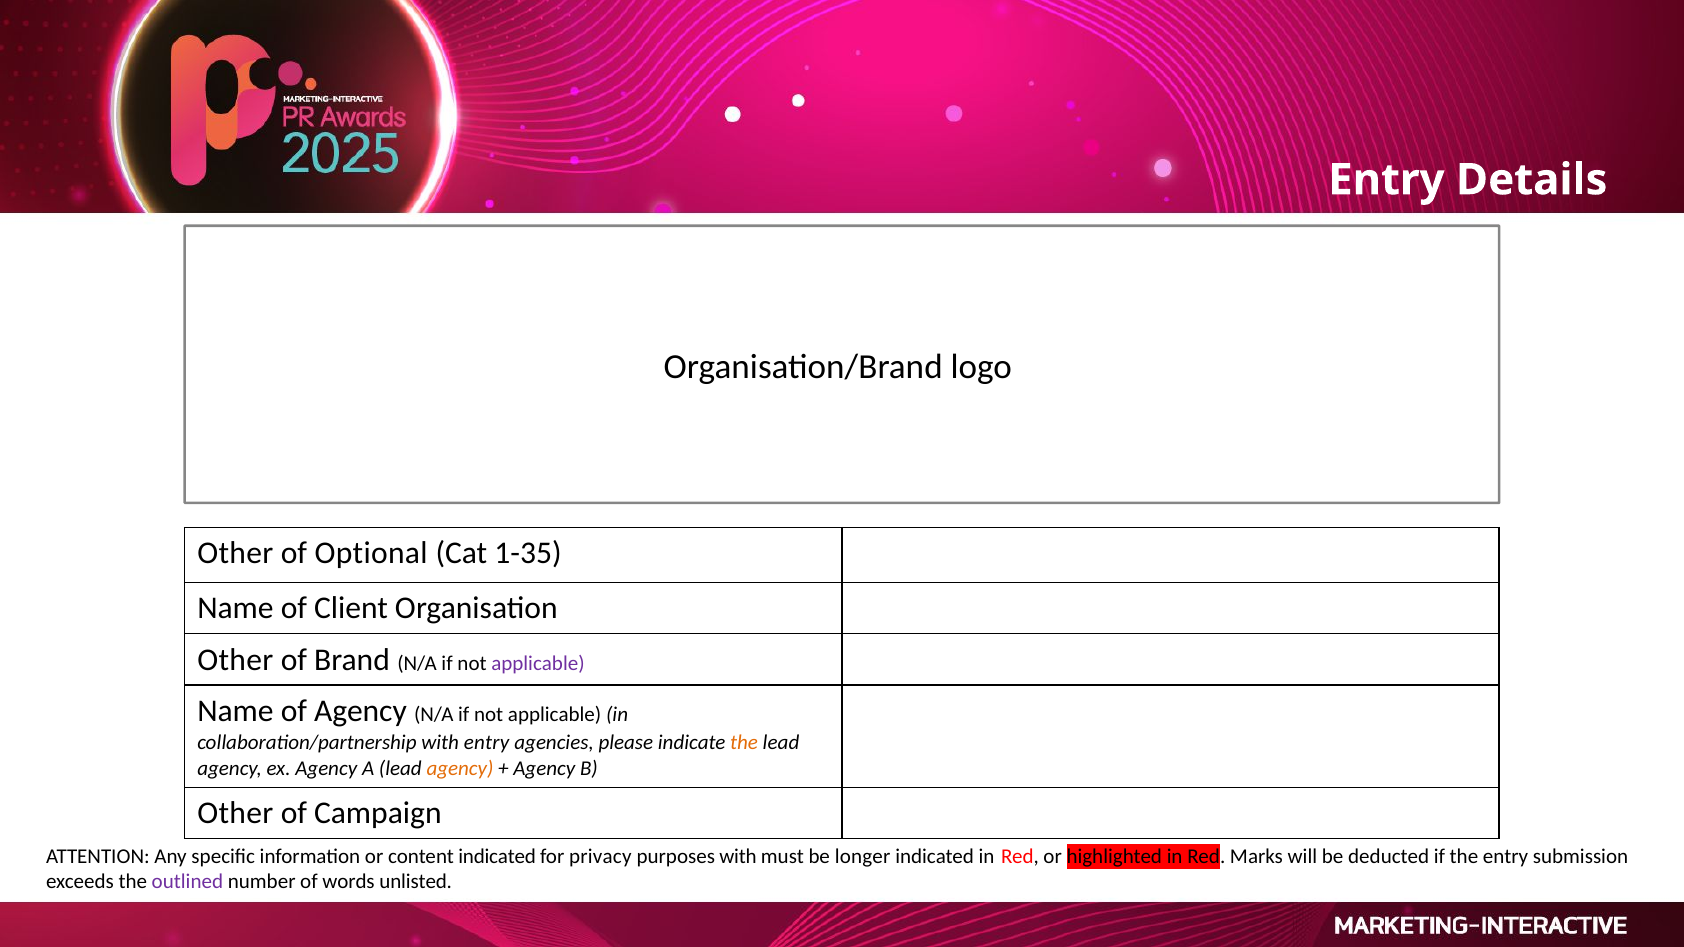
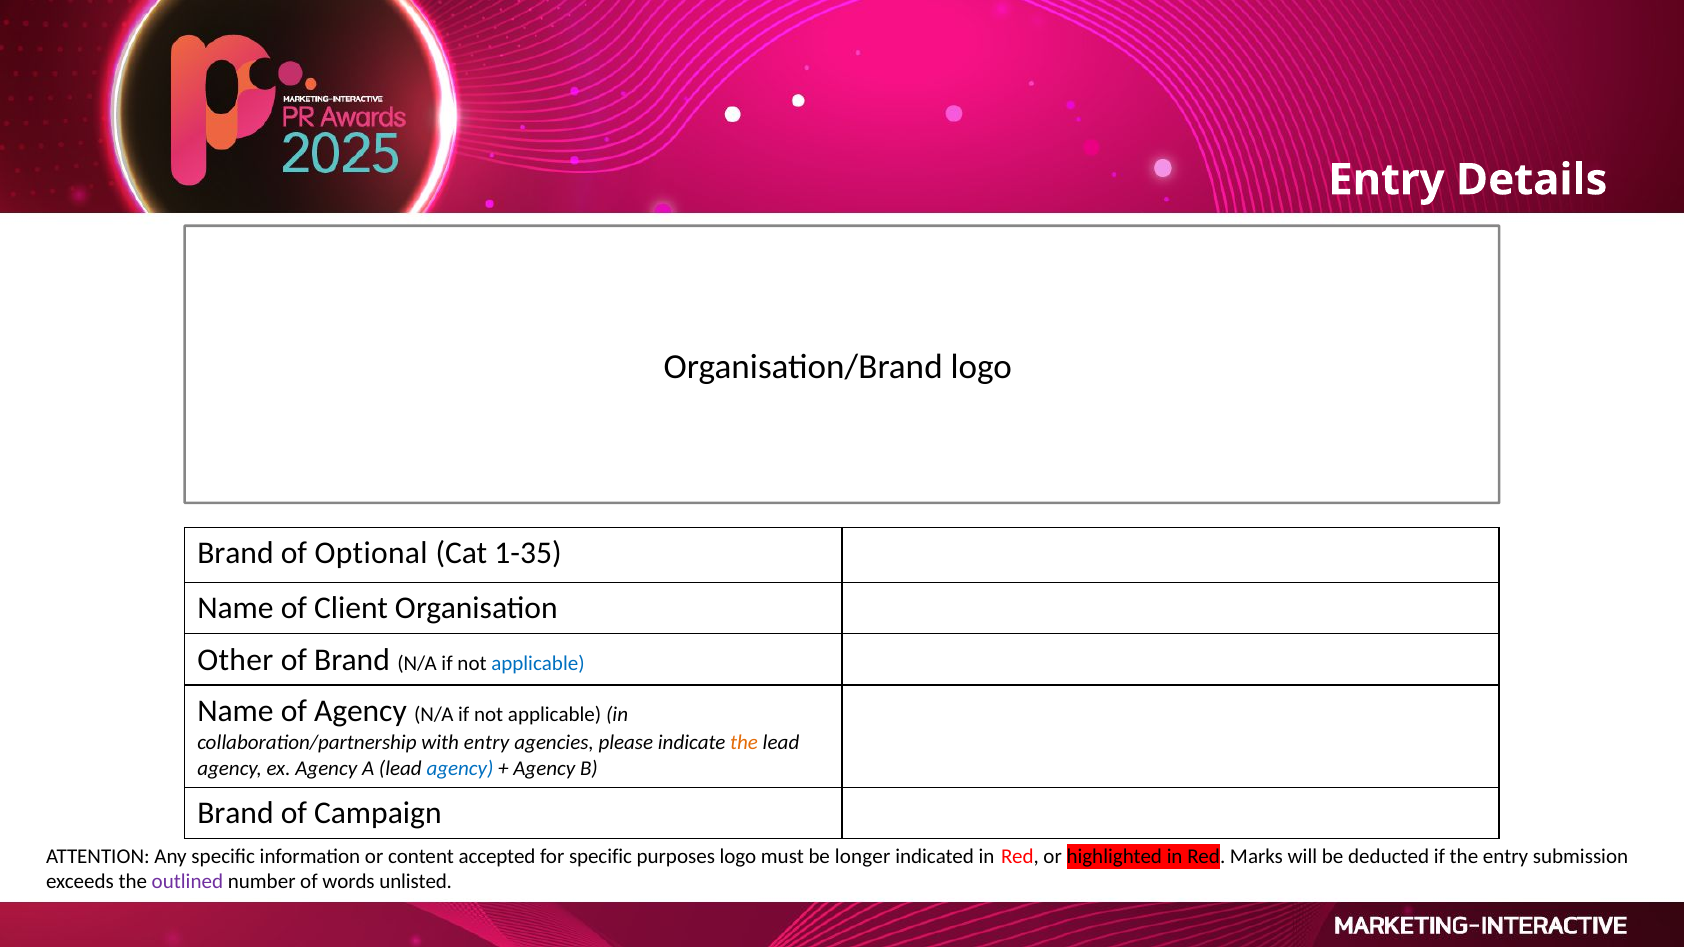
Other: Other -> Brand (235, 554)
applicable colour: purple -> blue (538, 663)
agency colour: orange -> blue (460, 769)
Other: Other -> Brand (235, 814)
content indicated: indicated -> accepted (497, 857)
for privacy: privacy -> specific (600, 857)
purposes with: with -> logo (738, 857)
